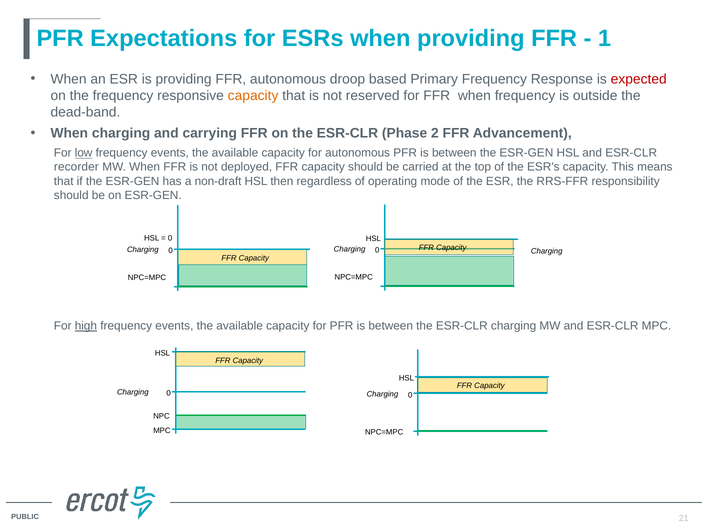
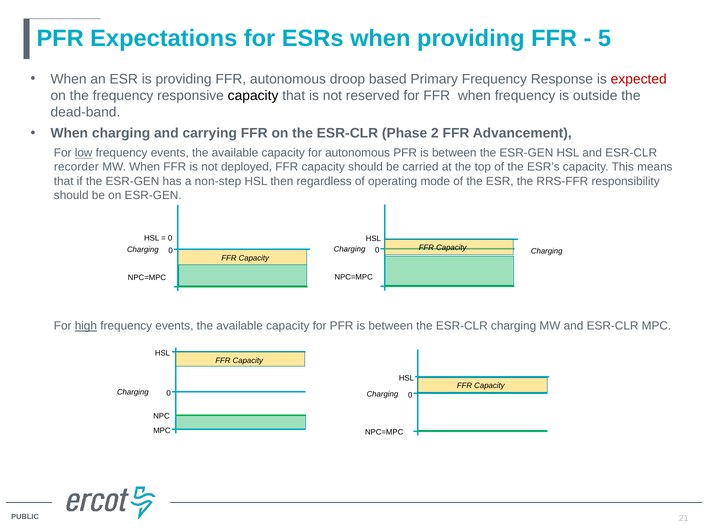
1: 1 -> 5 (605, 38)
capacity colour: orange -> black (253, 96)
non-draft: non-draft -> non-step (218, 181)
